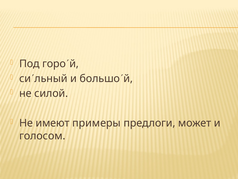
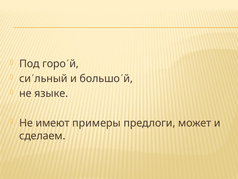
силой: силой -> языке (51, 93)
голосом: голосом -> сделаем (42, 135)
